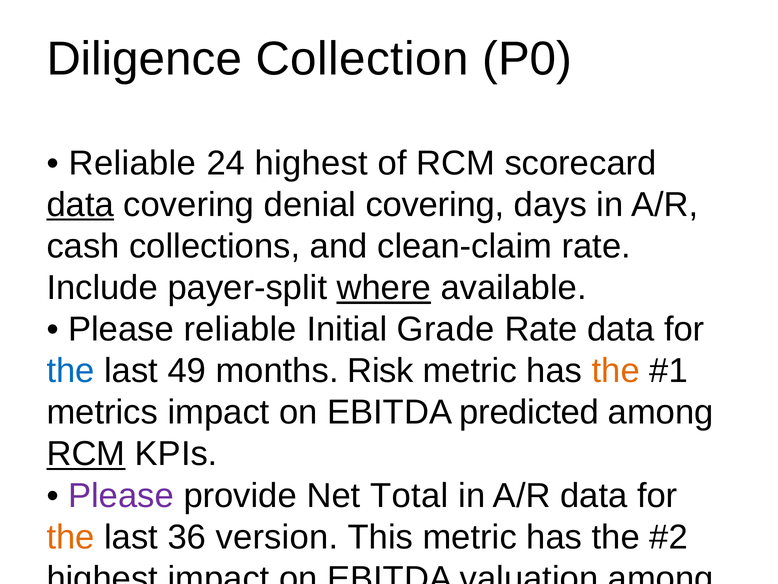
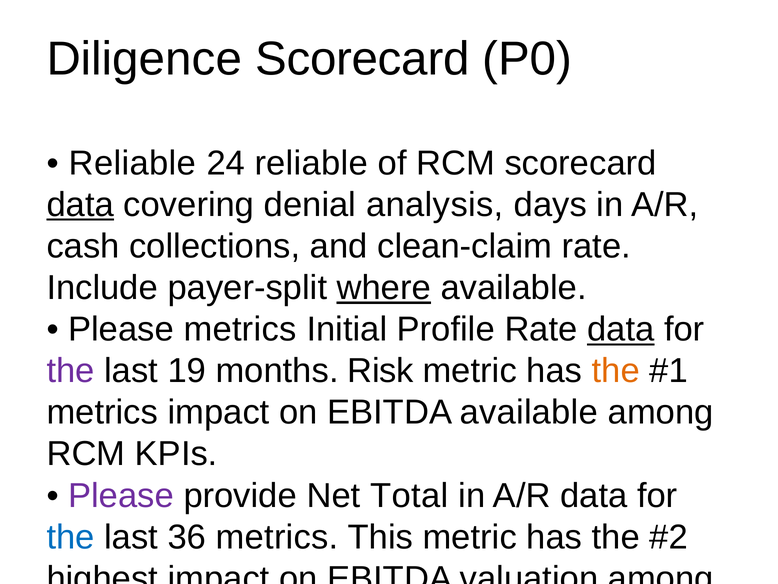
Diligence Collection: Collection -> Scorecard (362, 59)
24 highest: highest -> reliable (311, 163)
denial covering: covering -> analysis (435, 205)
Please reliable: reliable -> metrics (240, 329)
Grade: Grade -> Profile (446, 329)
data underline: none -> present (621, 329)
the colour: blue -> purple (71, 371)
49: 49 -> 19 (187, 371)
EBITDA predicted: predicted -> available (529, 412)
RCM underline: present -> none (86, 454)
the colour: orange -> blue (71, 537)
36 version: version -> metrics (277, 537)
